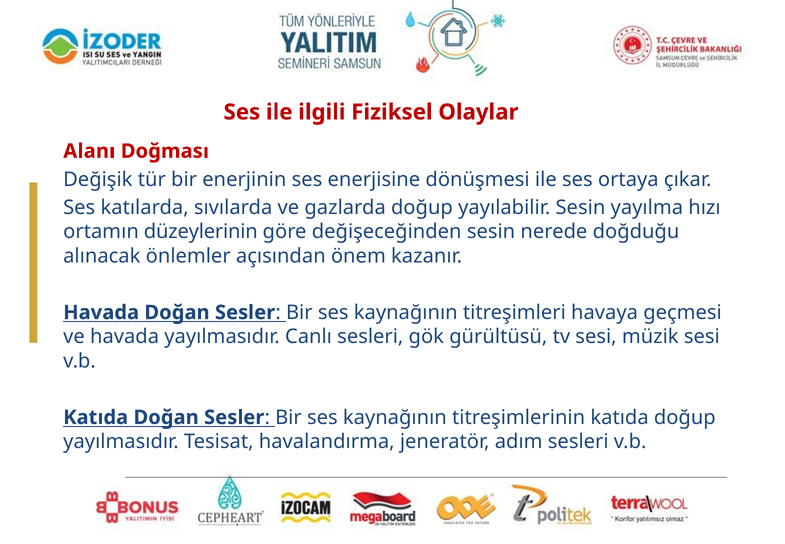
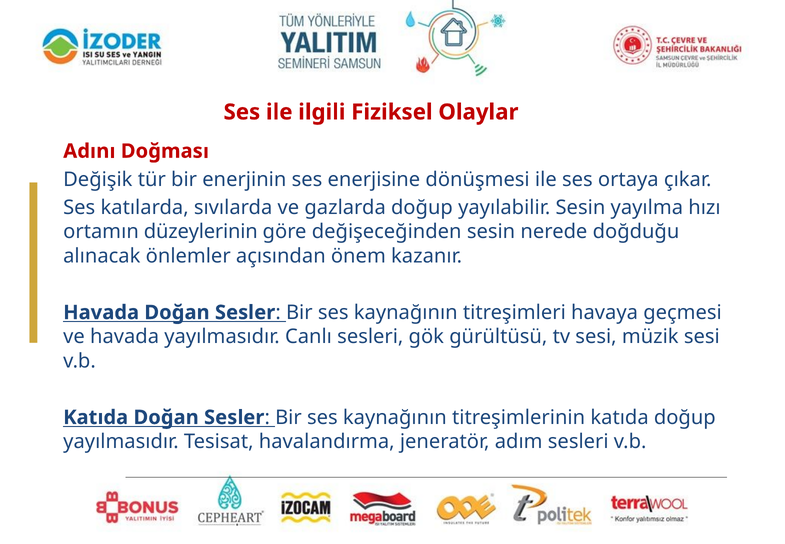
Alanı: Alanı -> Adını (89, 151)
